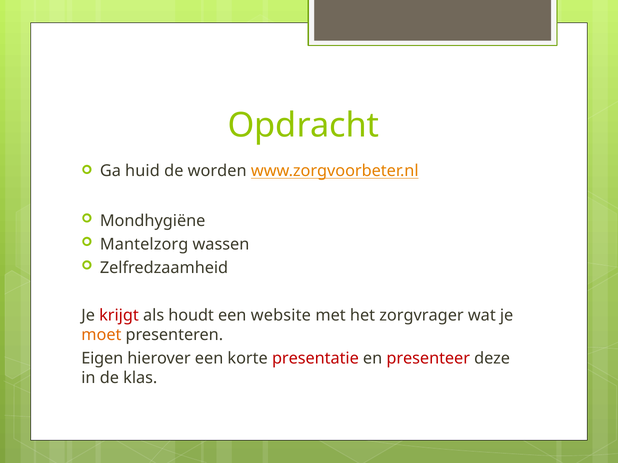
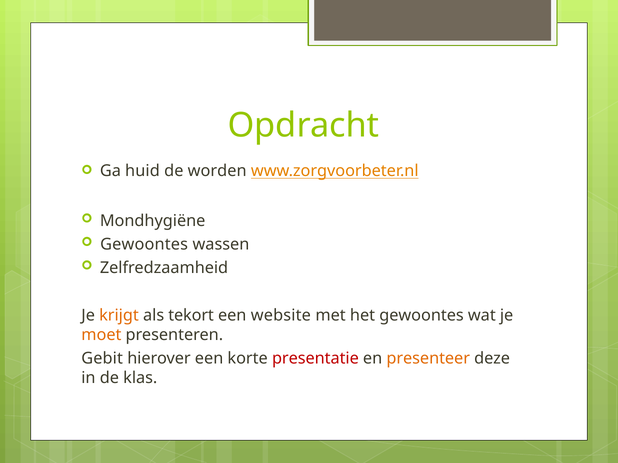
Mantelzorg: Mantelzorg -> Gewoontes (144, 245)
krijgt colour: red -> orange (119, 316)
houdt: houdt -> tekort (191, 316)
het zorgvrager: zorgvrager -> gewoontes (422, 316)
Eigen: Eigen -> Gebit (102, 359)
presenteer colour: red -> orange (428, 359)
